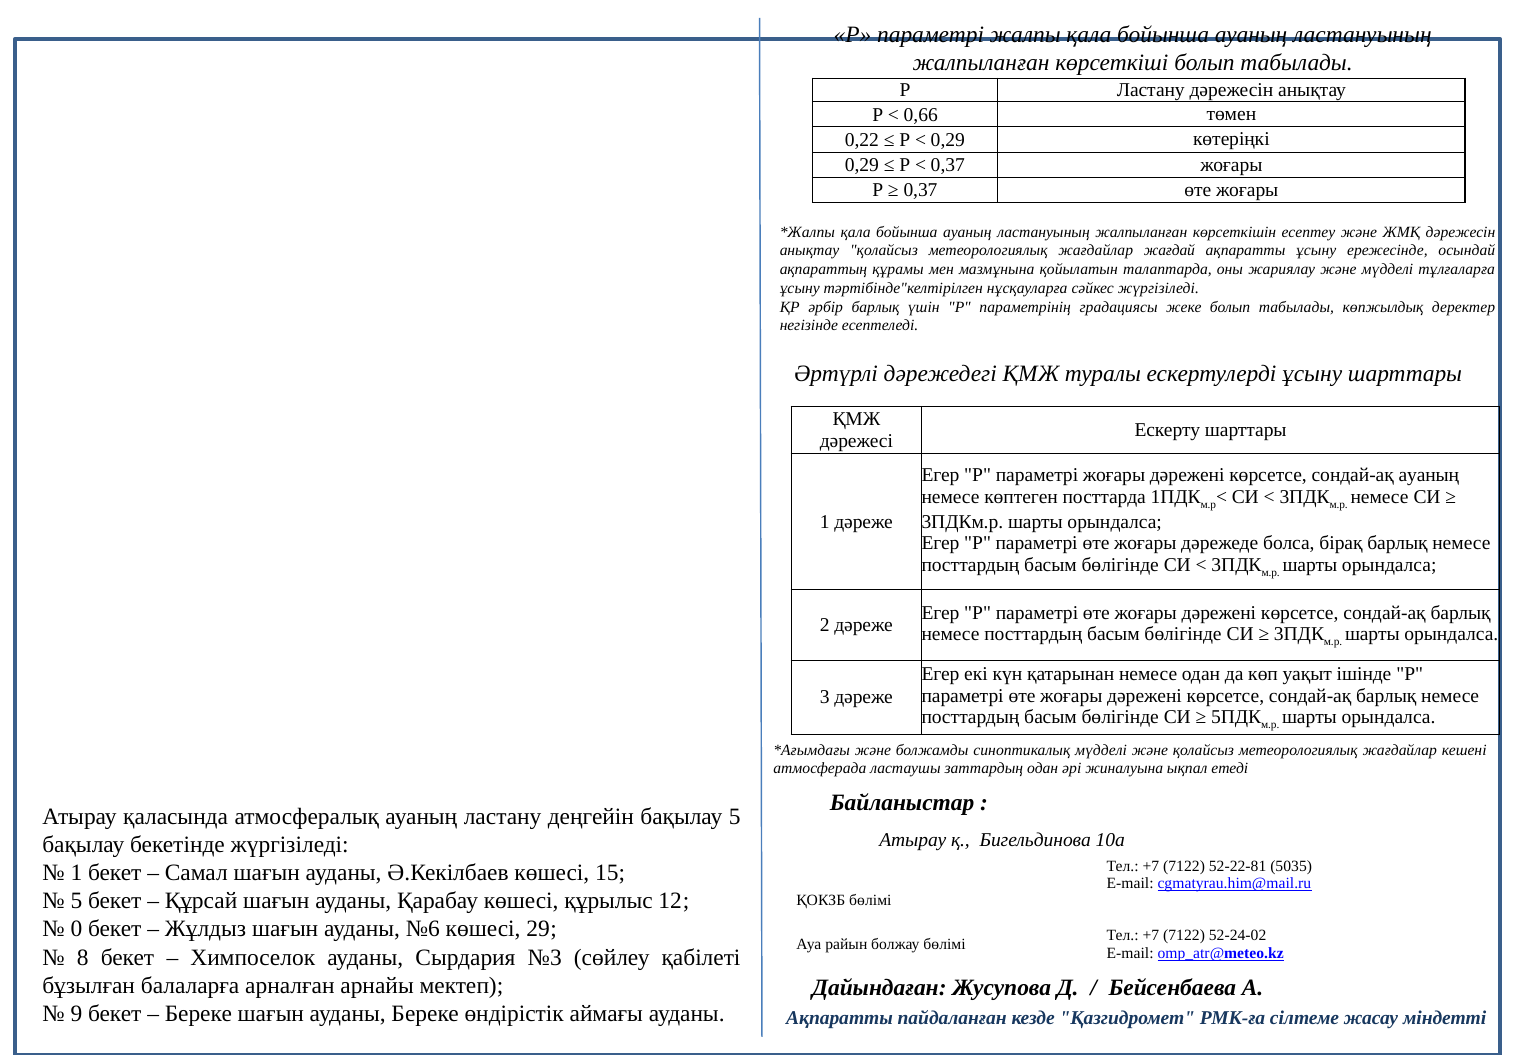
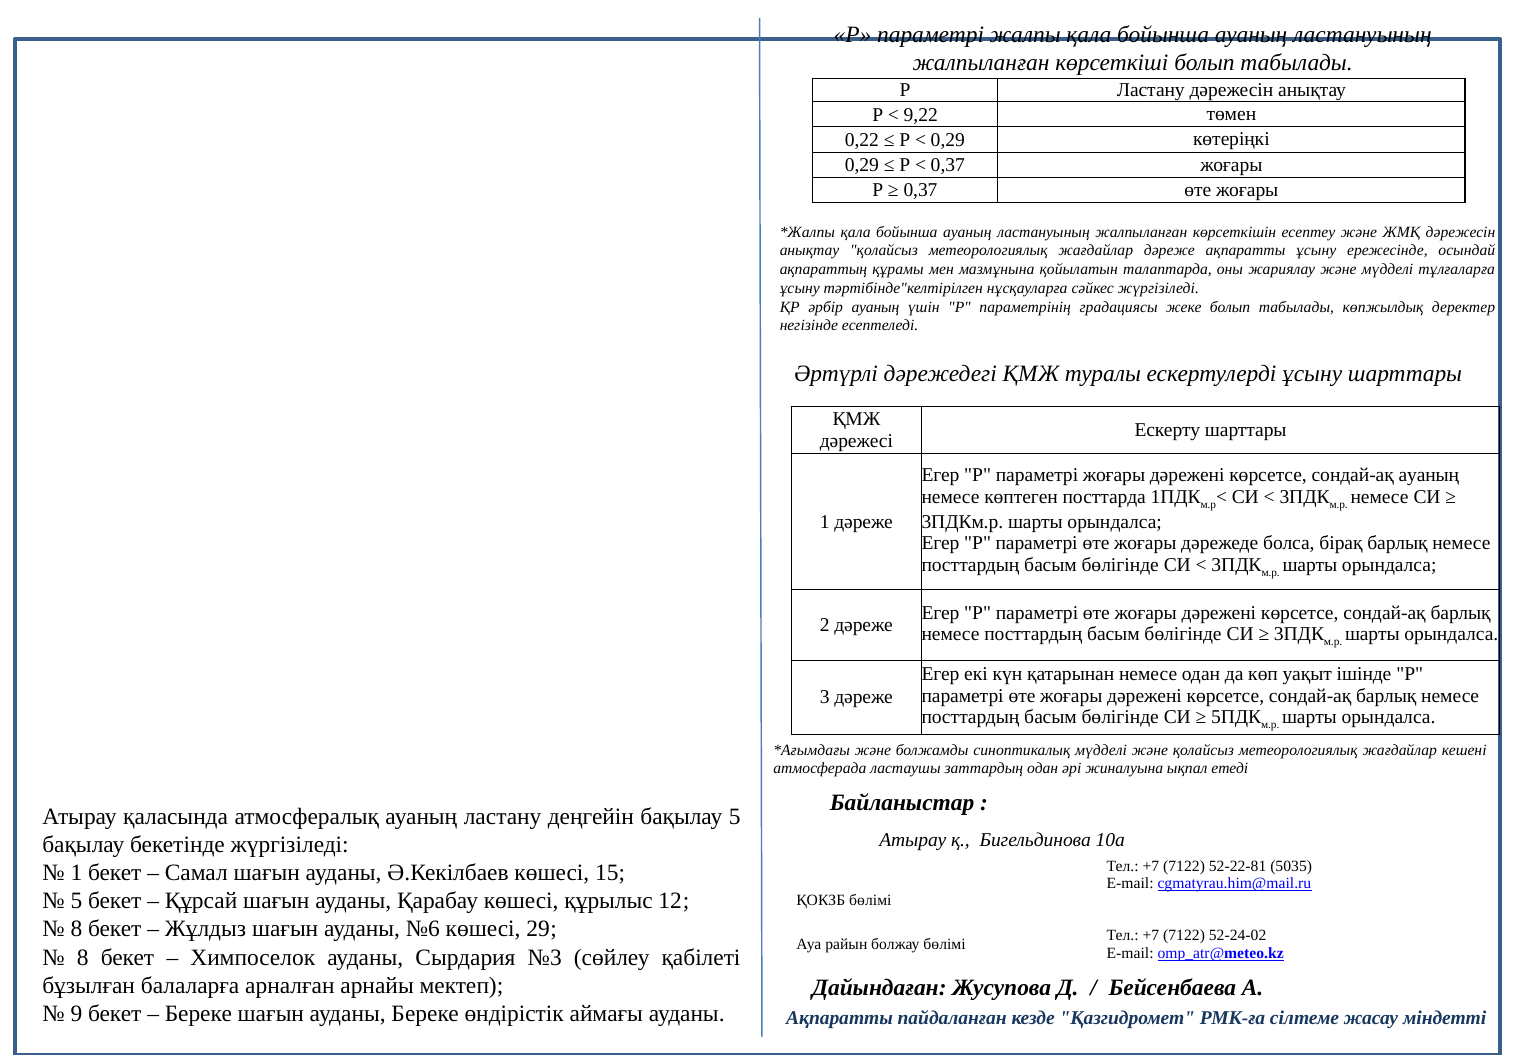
0,66: 0,66 -> 9,22 (921, 115)
жағдайлар жағдай: жағдай -> дәреже (1169, 251)
әрбір барлық: барлық -> ауаның (875, 307)
0: 0 -> 8 (76, 929)
